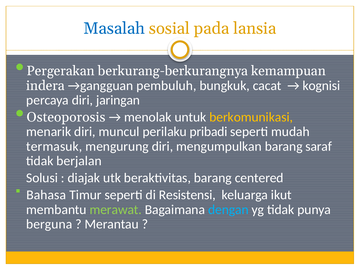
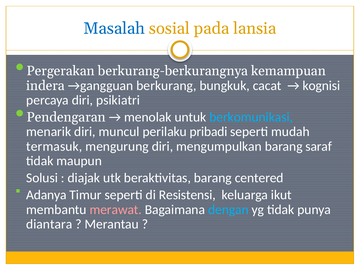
pembuluh: pembuluh -> berkurang (166, 86)
jaringan: jaringan -> psikiatri (118, 100)
Osteoporosis: Osteoporosis -> Pendengaran (66, 117)
berkomunikasi colour: yellow -> light blue (251, 117)
berjalan: berjalan -> maupun (79, 161)
Bahasa: Bahasa -> Adanya (46, 195)
merawat colour: light green -> pink (116, 210)
berguna: berguna -> diantara (49, 224)
